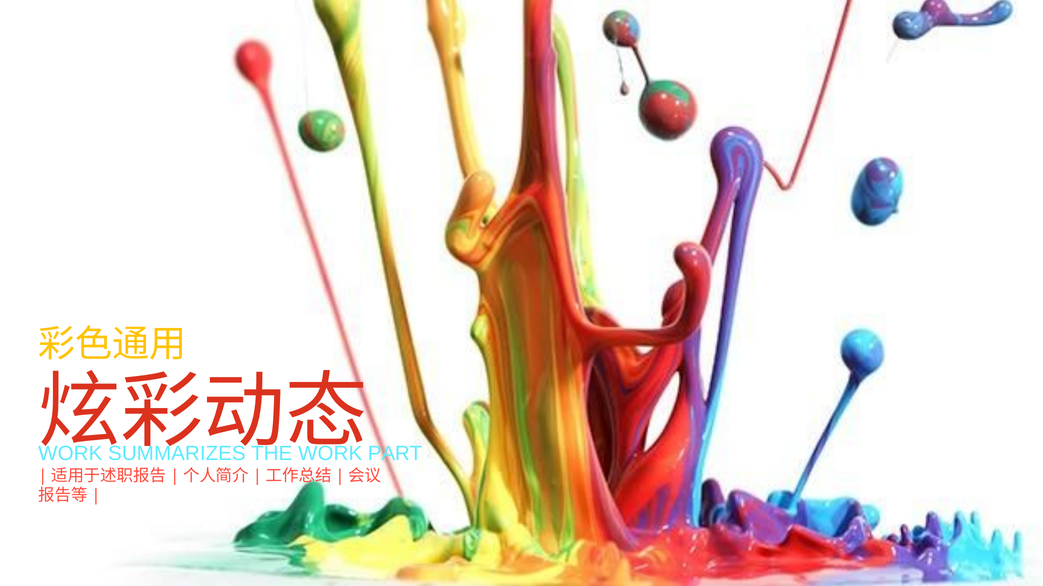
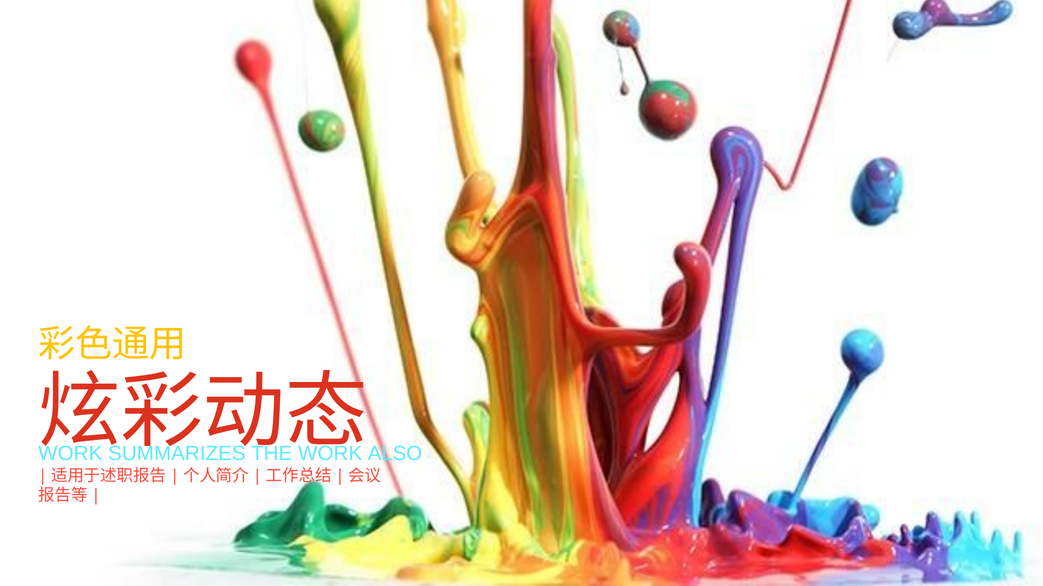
PART: PART -> ALSO (395, 454)
